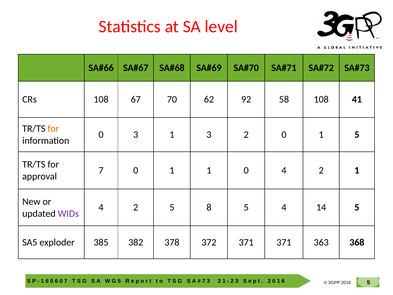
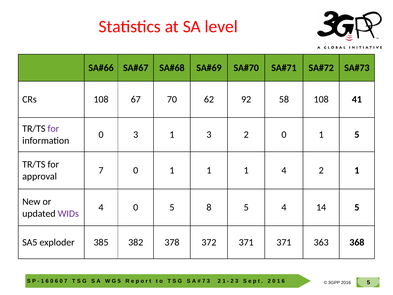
for colour: orange -> purple (53, 129)
1 1 0: 0 -> 1 (246, 170)
2: 2 -> 0 (136, 207)
